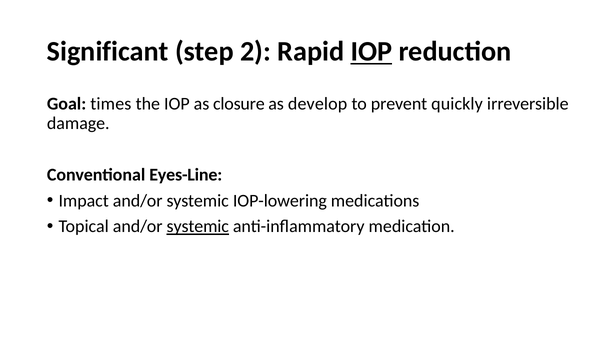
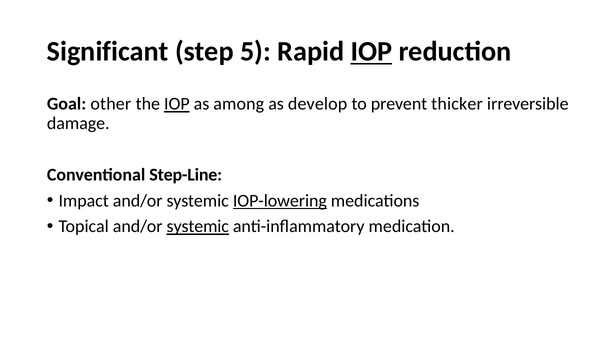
2: 2 -> 5 (255, 52)
times: times -> other (111, 104)
IOP underline: none -> present (177, 104)
closure: closure -> among (239, 104)
quickly: quickly -> thicker (457, 104)
Eyes-Line: Eyes-Line -> Step-Line (186, 175)
IOP-lowering underline: none -> present (280, 201)
